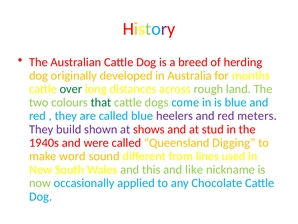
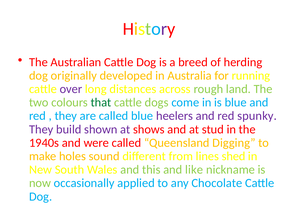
months: months -> running (251, 75)
over colour: green -> purple (71, 89)
meters: meters -> spunky (257, 116)
word: word -> holes (72, 156)
used: used -> shed (234, 156)
